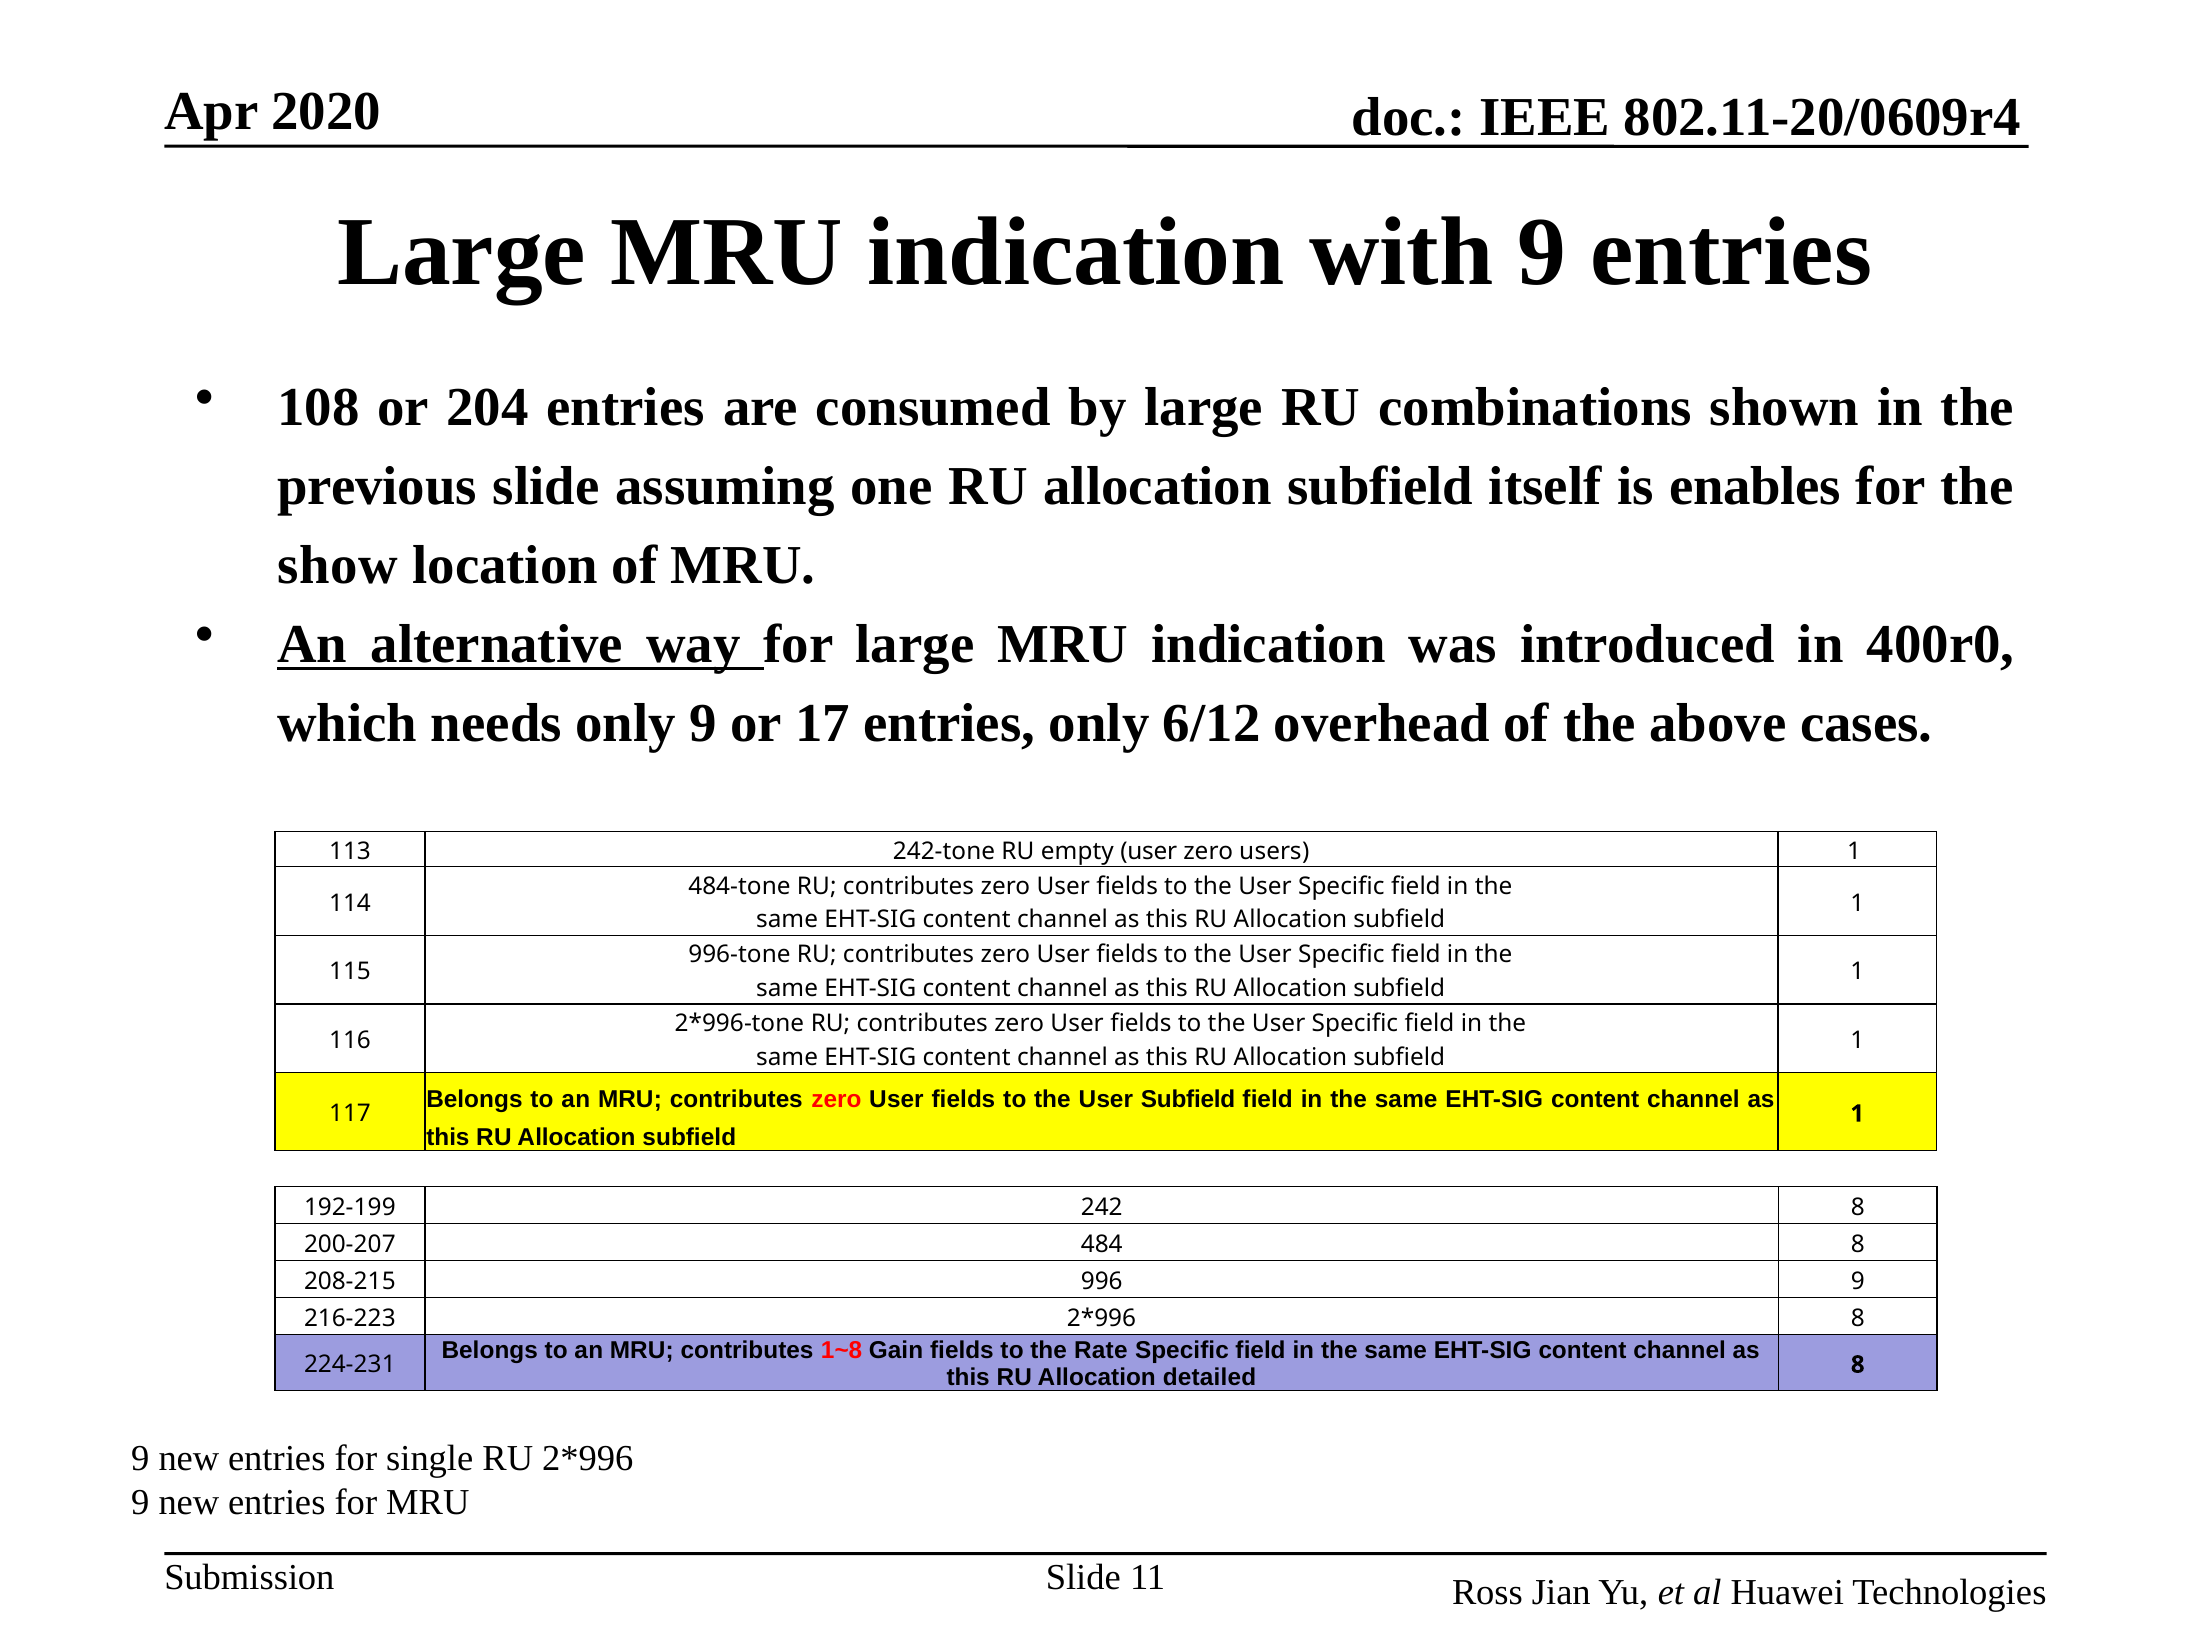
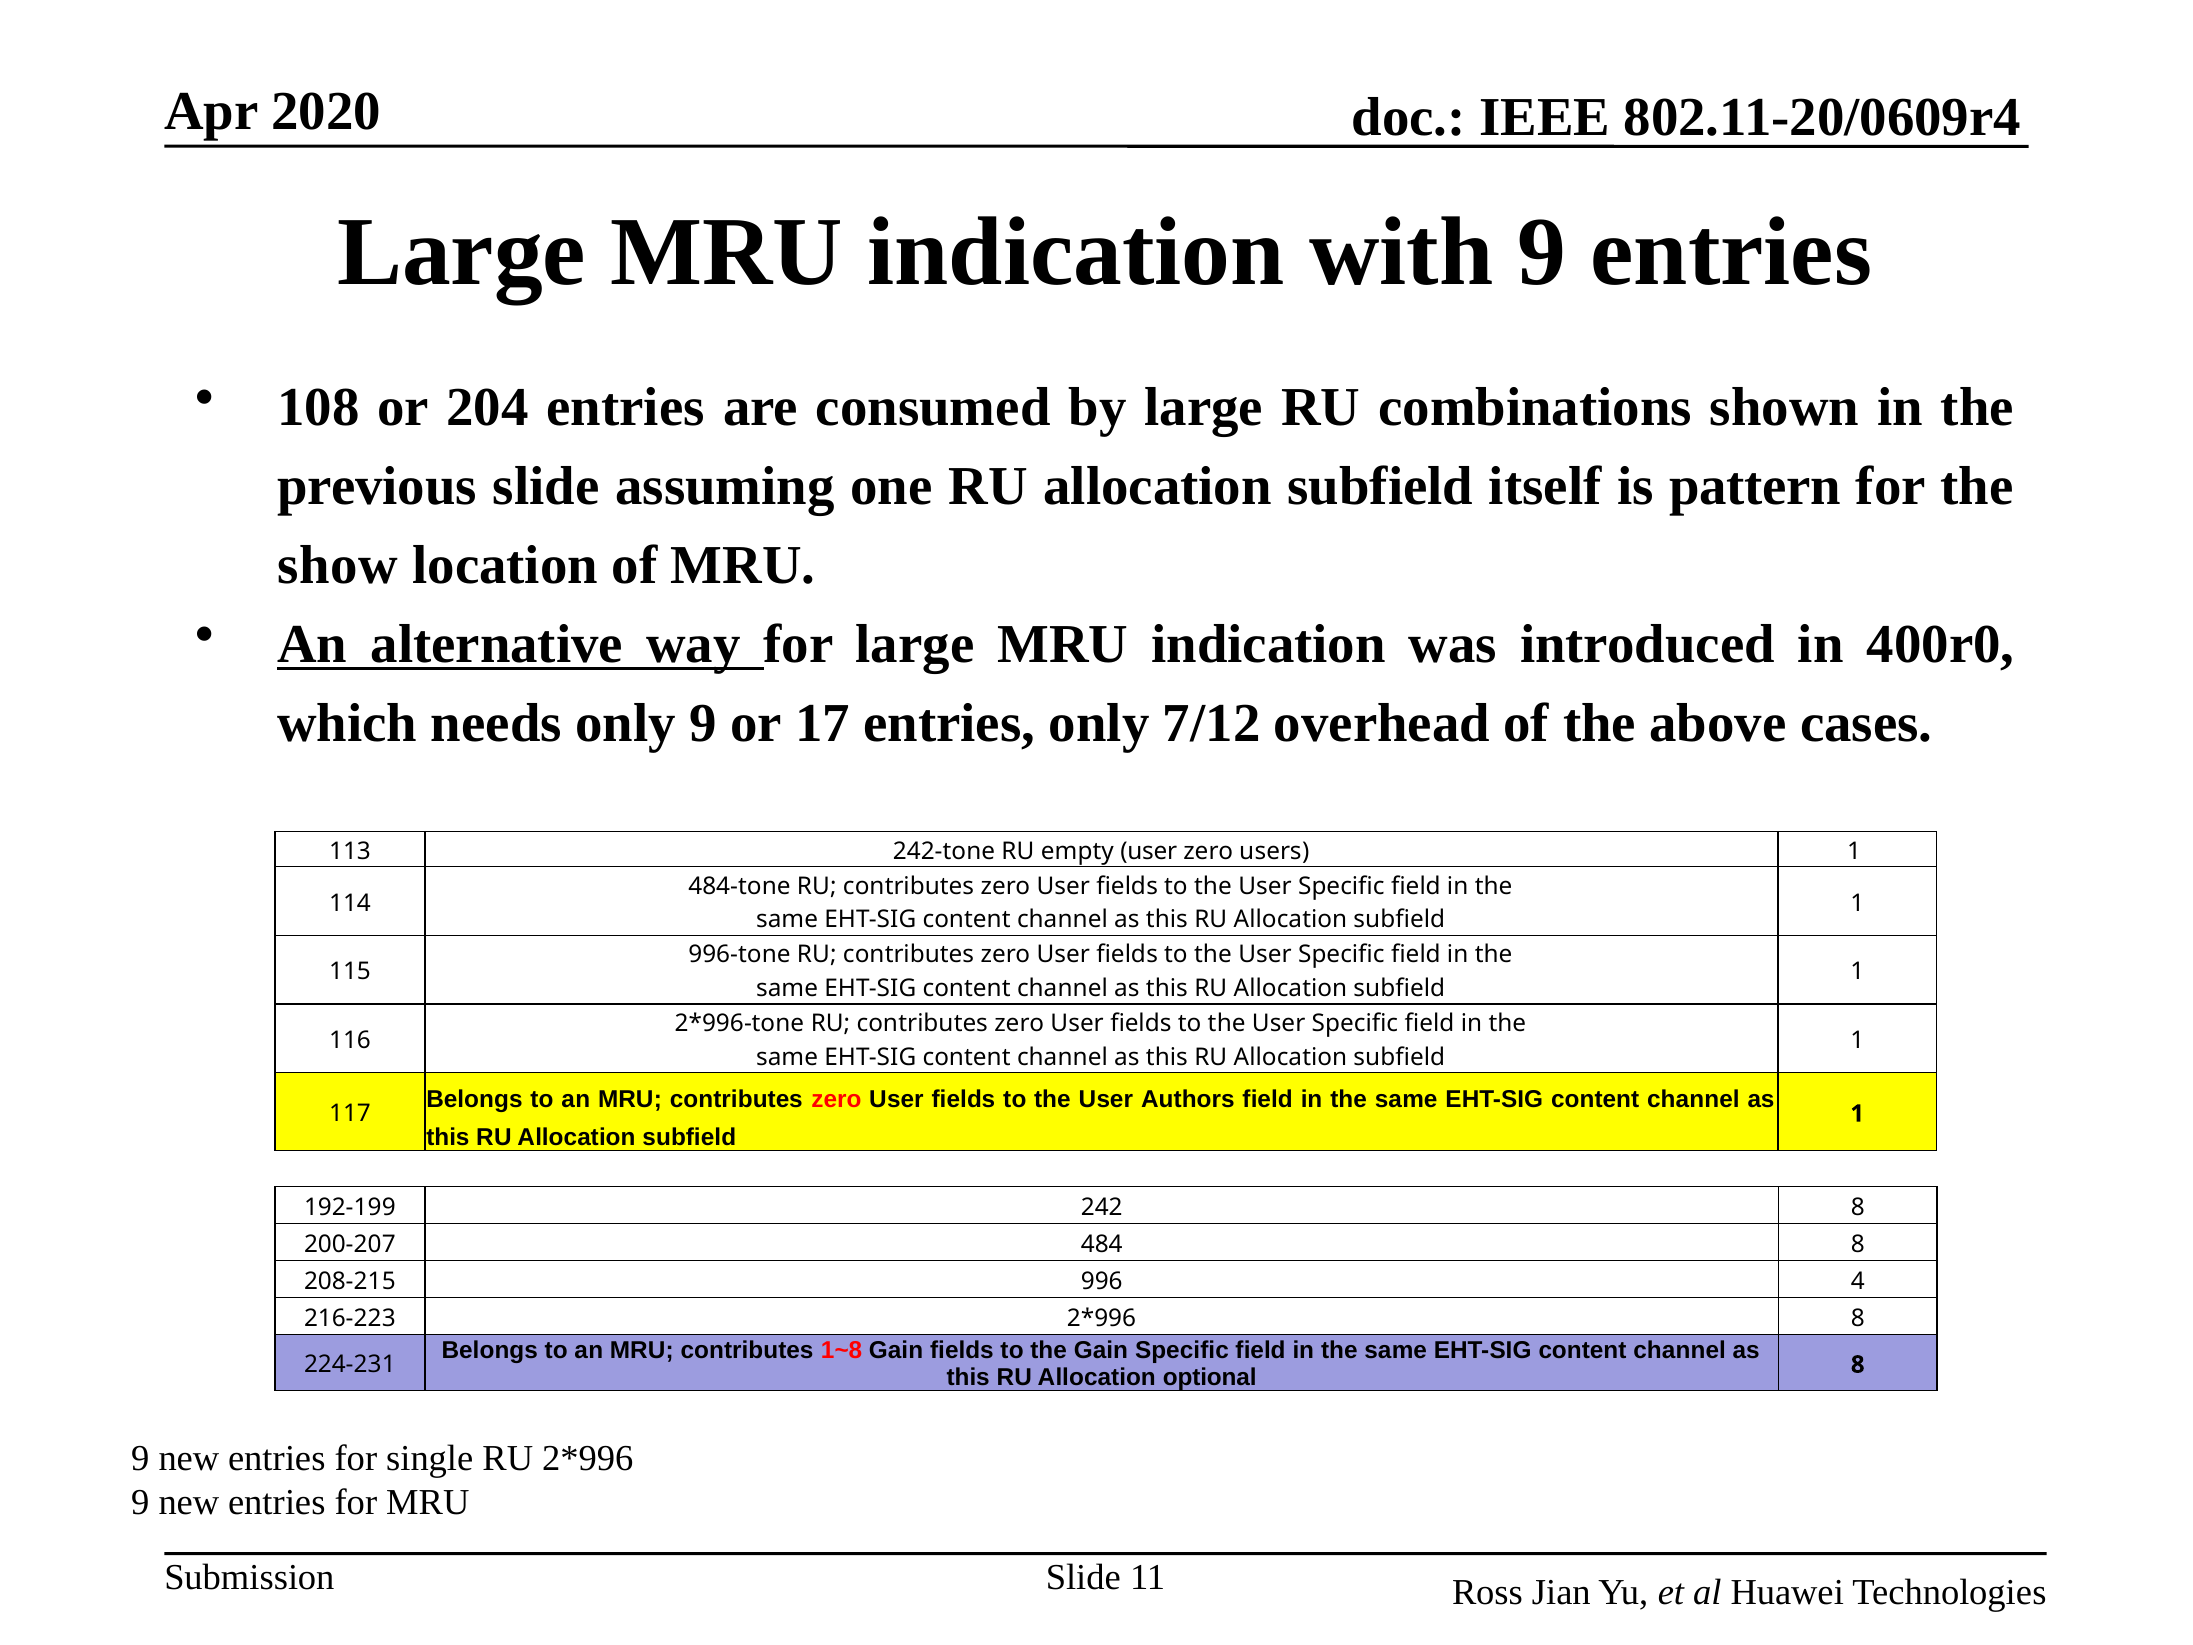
enables: enables -> pattern (1755, 487)
6/12: 6/12 -> 7/12 (1212, 723)
User Subfield: Subfield -> Authors (1188, 1099)
996 9: 9 -> 4 (1858, 1281)
the Rate: Rate -> Gain (1101, 1350)
detailed: detailed -> optional (1210, 1377)
